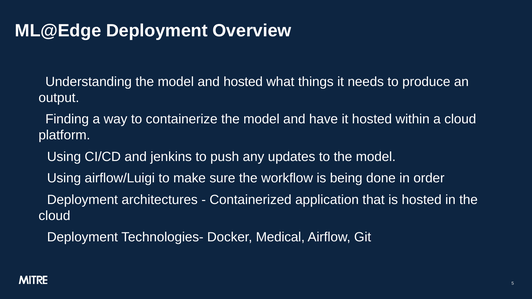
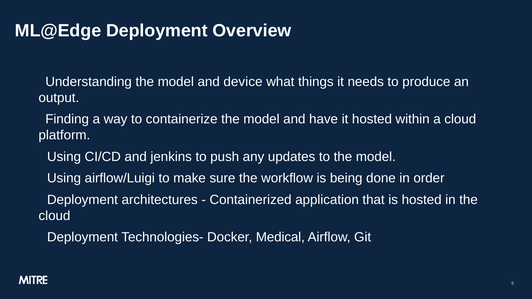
and hosted: hosted -> device (243, 82)
